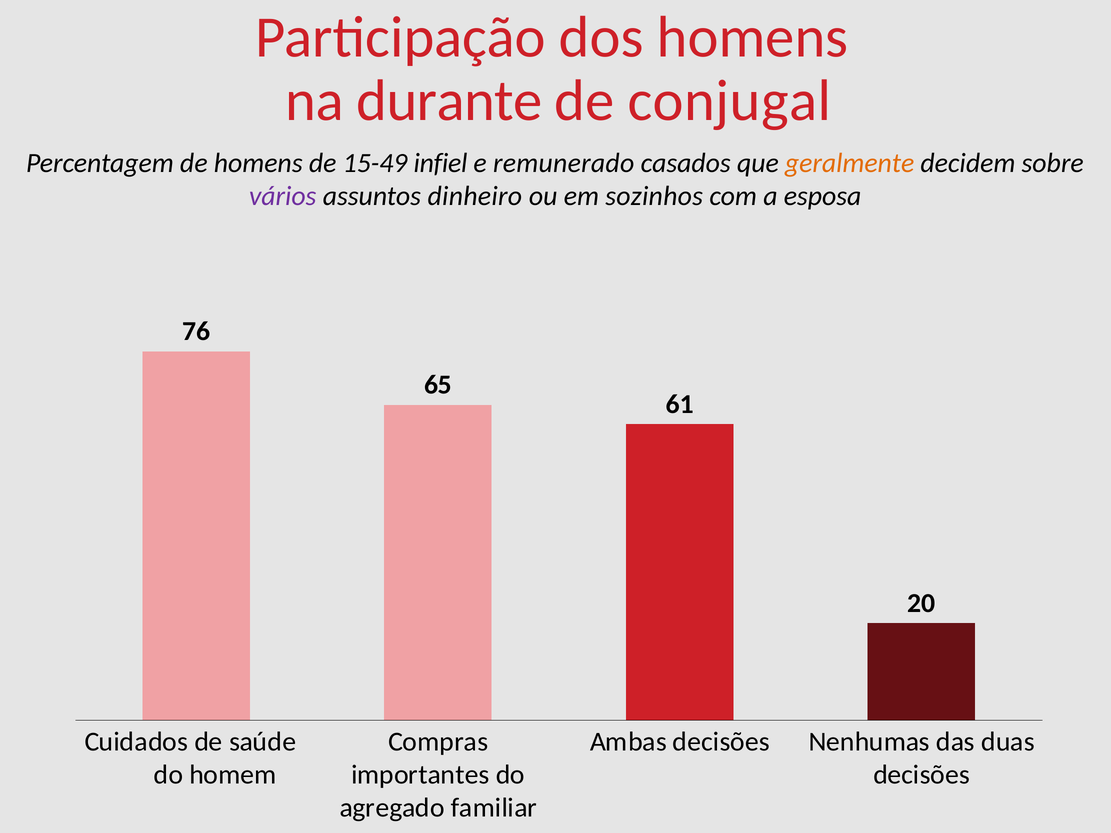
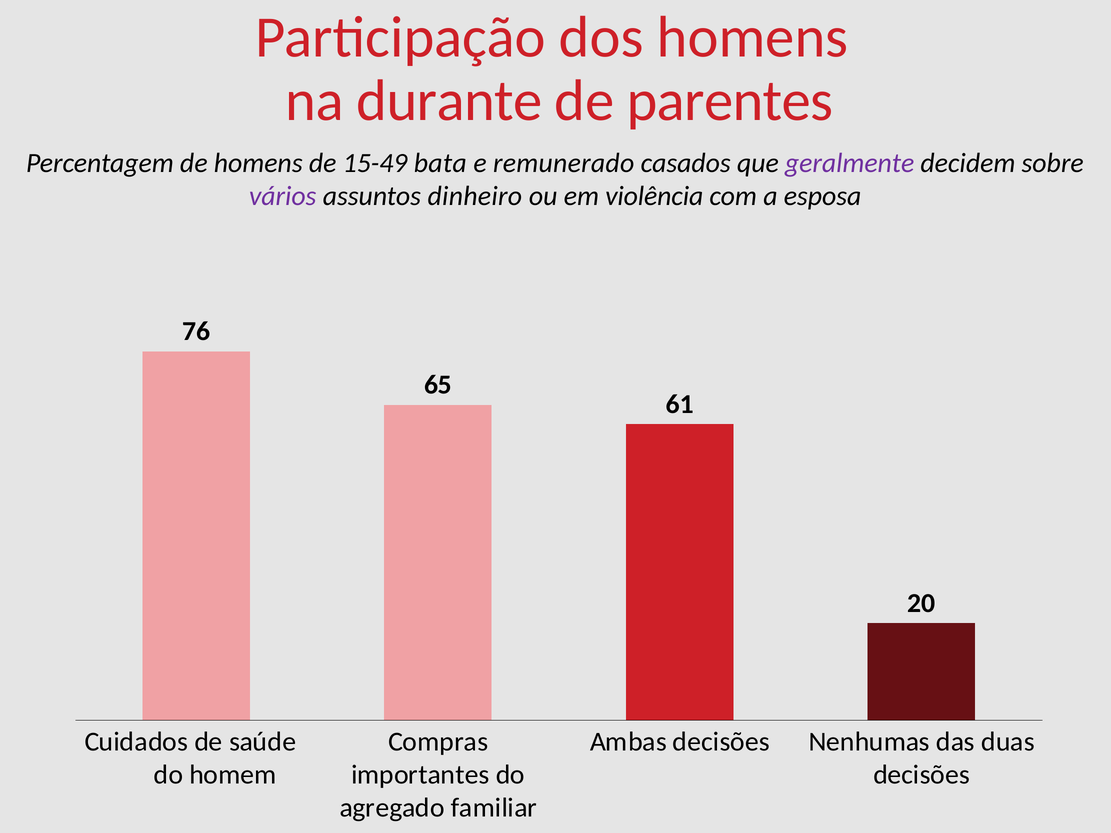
conjugal: conjugal -> parentes (730, 101)
infiel: infiel -> bata (440, 163)
geralmente colour: orange -> purple (850, 163)
sozinhos: sozinhos -> violência (654, 196)
